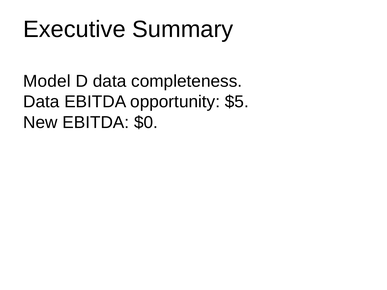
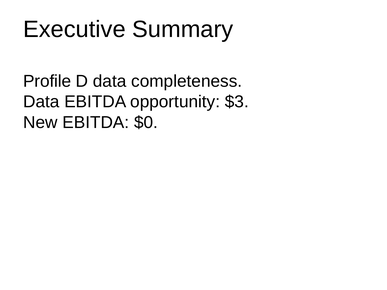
Model: Model -> Profile (47, 81)
$5: $5 -> $3 (237, 102)
